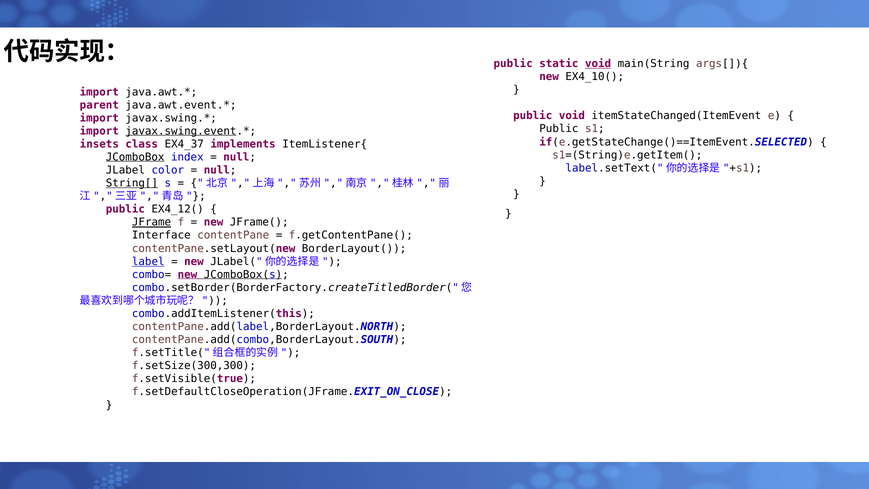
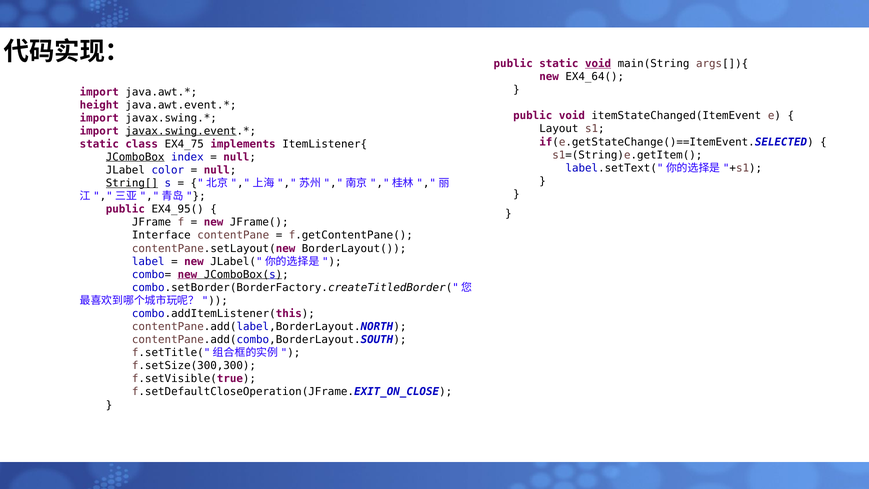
EX4_10(: EX4_10( -> EX4_64( (595, 77)
parent: parent -> height (99, 105)
Public: Public -> Layout (559, 129)
insets: insets -> static (99, 144)
EX4_37: EX4_37 -> EX4_75 (184, 144)
EX4_12(: EX4_12( -> EX4_95( (178, 209)
JFrame underline: present -> none (152, 222)
label underline: present -> none (148, 261)
